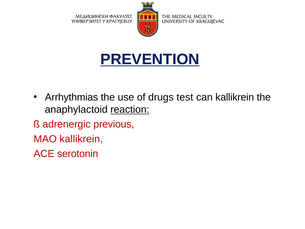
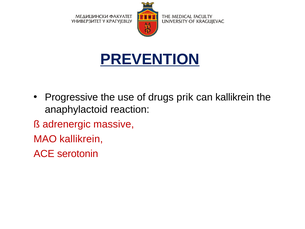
Arrhythmias: Arrhythmias -> Progressive (71, 97)
test: test -> prik (185, 97)
reaction underline: present -> none (130, 109)
previous: previous -> massive (114, 124)
